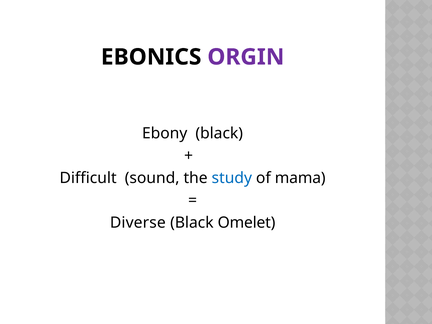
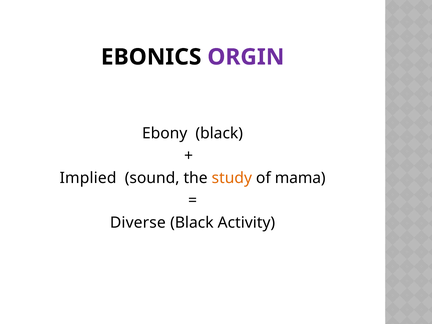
Difficult: Difficult -> Implied (88, 178)
study colour: blue -> orange (232, 178)
Omelet: Omelet -> Activity (246, 223)
